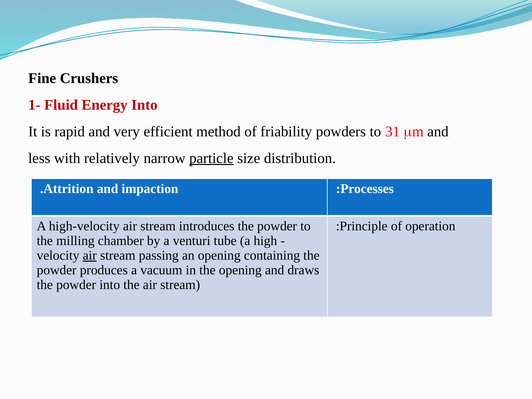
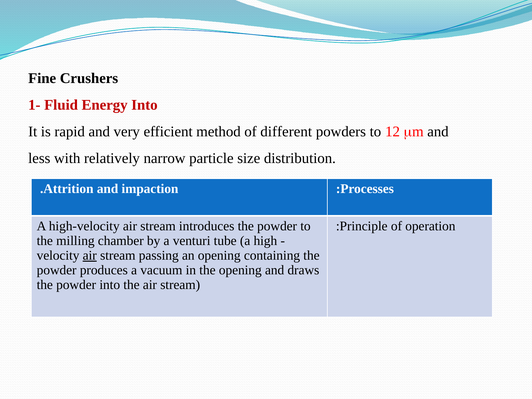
friability: friability -> different (286, 132)
31: 31 -> 12 (393, 132)
particle underline: present -> none (211, 158)
